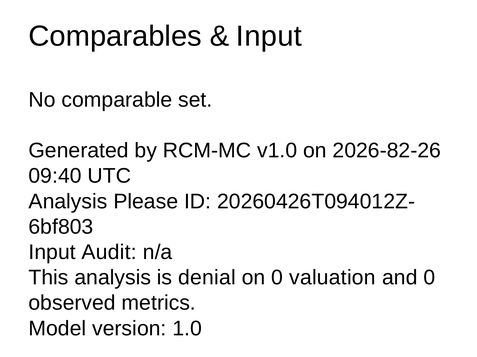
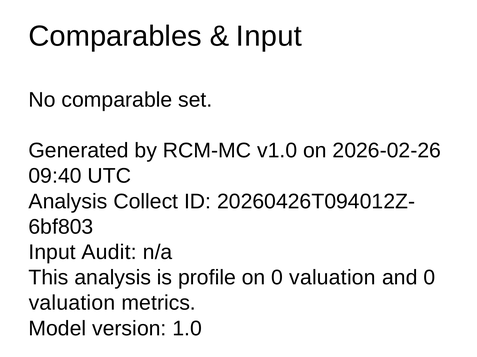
2026-82-26: 2026-82-26 -> 2026-02-26 (387, 151)
Please: Please -> Collect (146, 202)
denial: denial -> profile (207, 278)
observed: observed -> valuation (72, 304)
